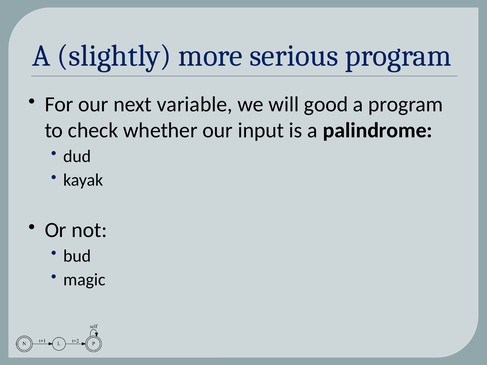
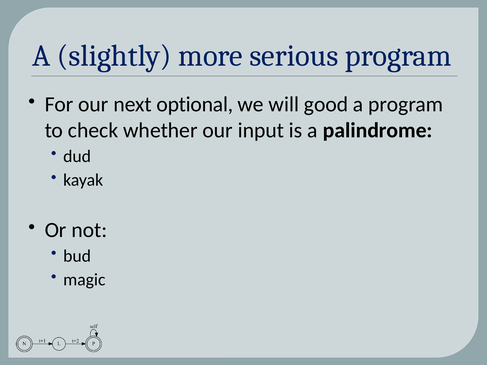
variable: variable -> optional (195, 105)
